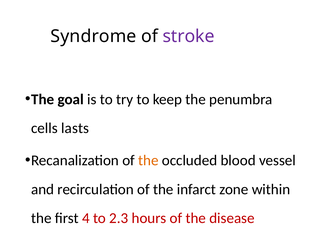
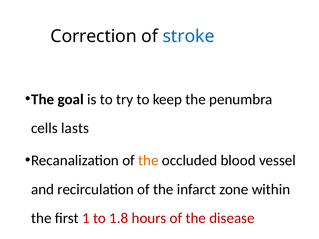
Syndrome: Syndrome -> Correction (94, 36)
stroke colour: purple -> blue (189, 36)
4: 4 -> 1 (86, 218)
2.3: 2.3 -> 1.8 (119, 218)
